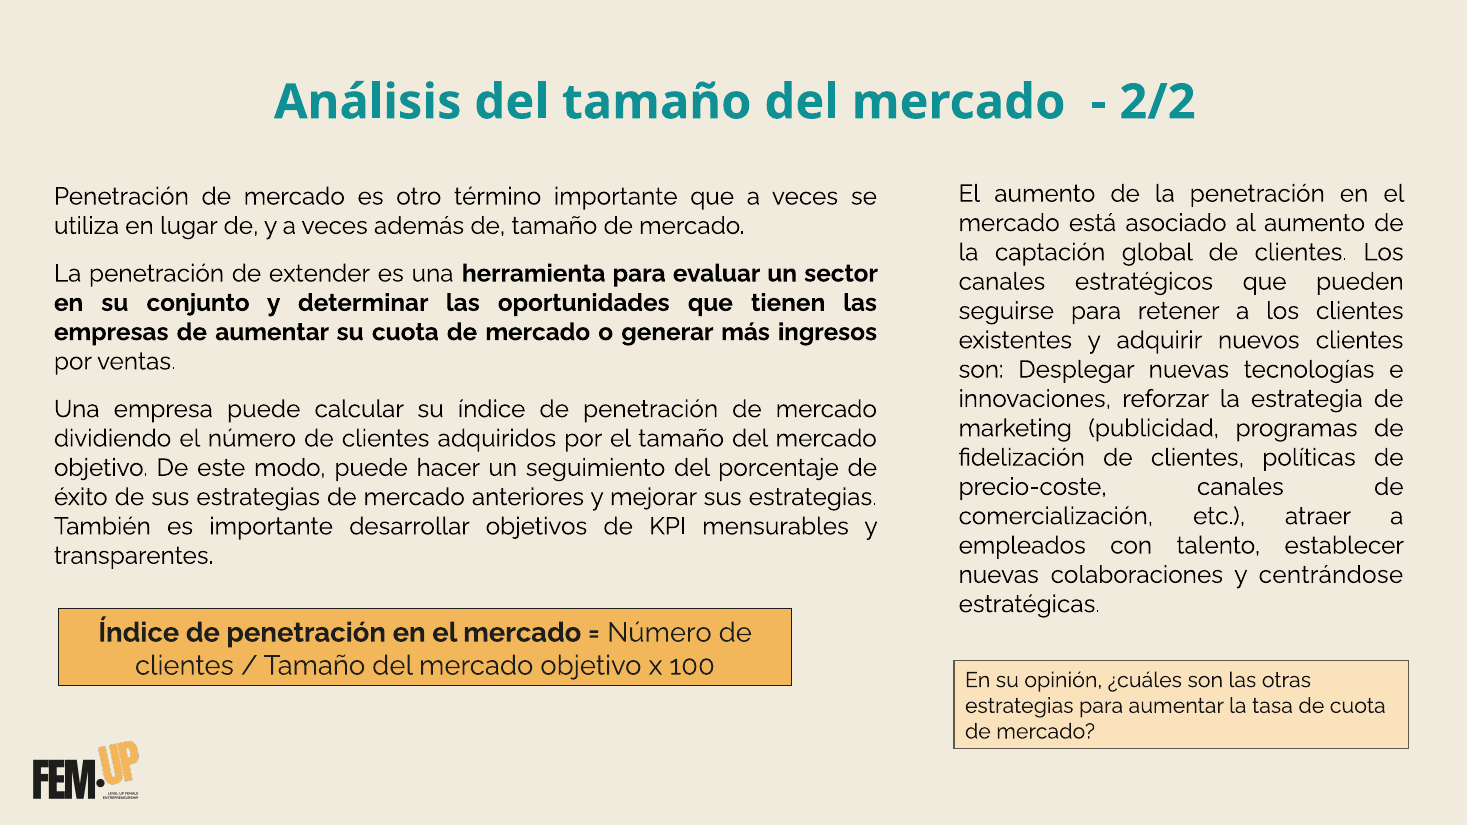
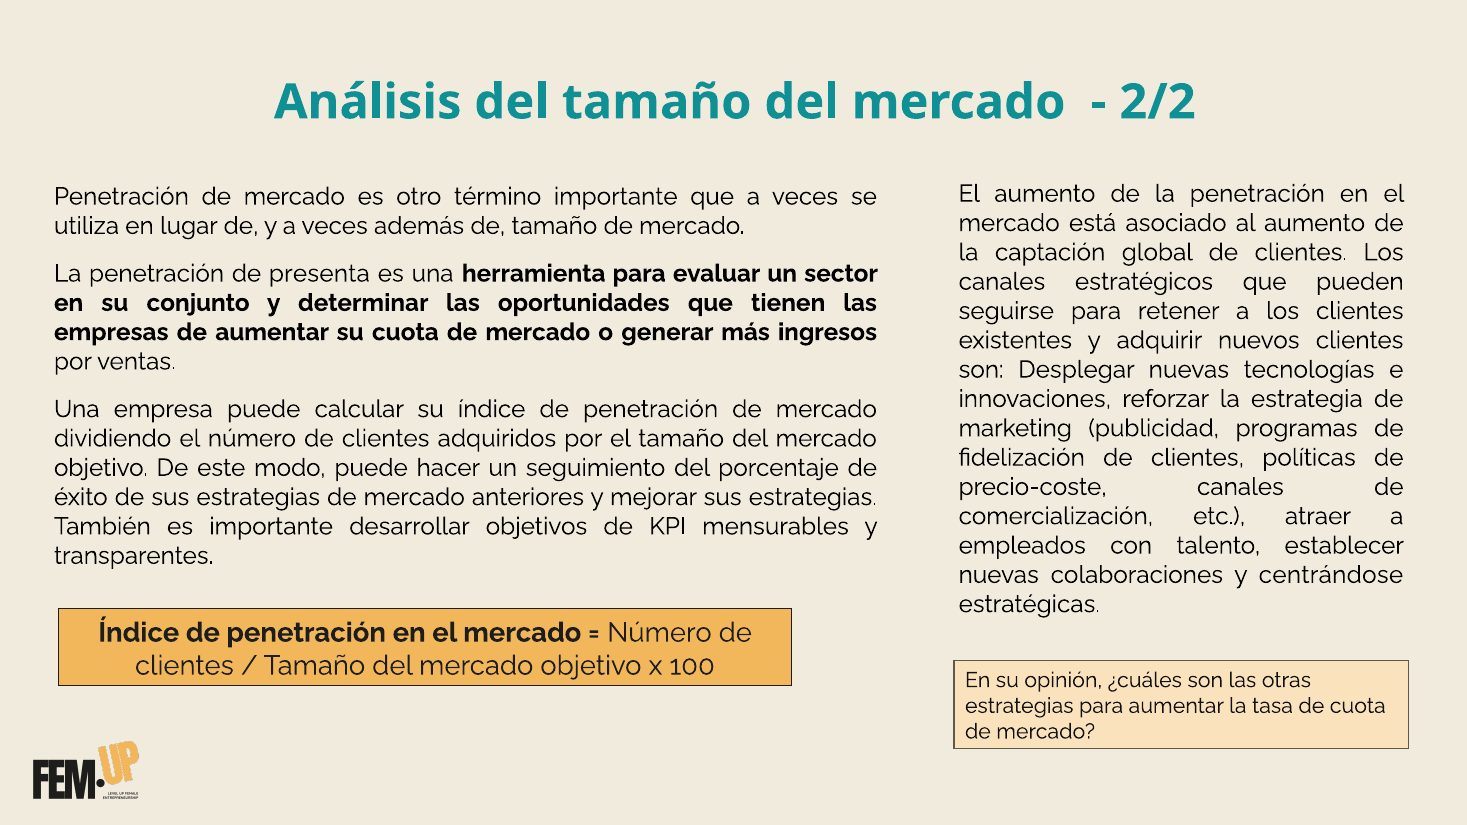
extender: extender -> presenta (319, 274)
